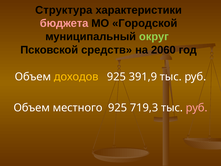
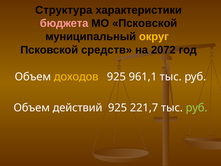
МО Городской: Городской -> Псковской (145, 23)
округ colour: light green -> yellow (154, 37)
2060: 2060 -> 2072 (163, 50)
391,9: 391,9 -> 961,1 (143, 77)
местного: местного -> действий (78, 108)
719,3: 719,3 -> 221,7 (144, 108)
руб colour: pink -> light green (197, 108)
